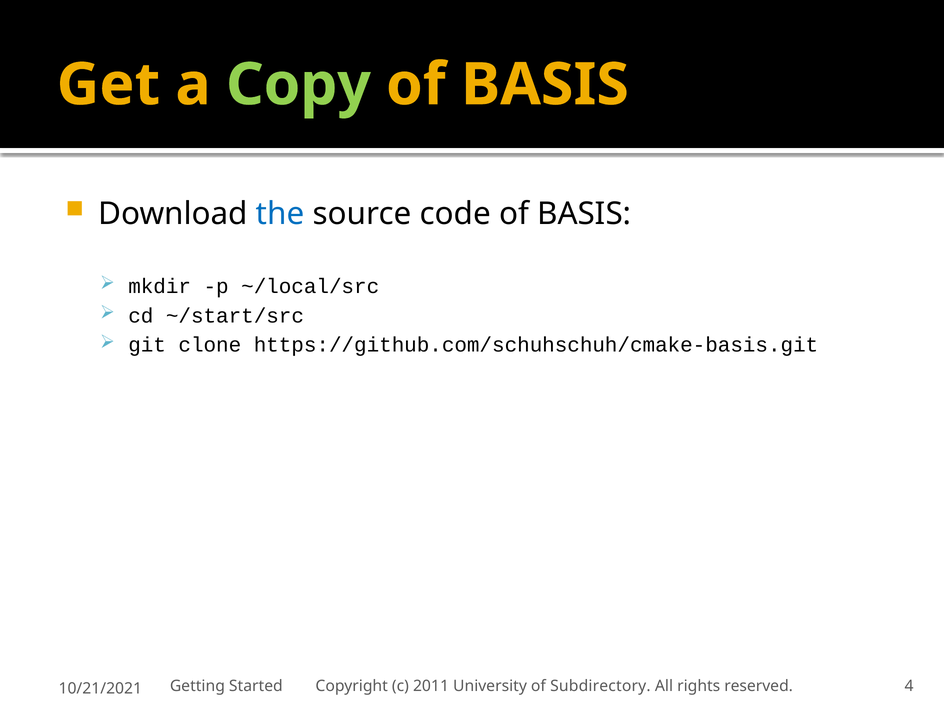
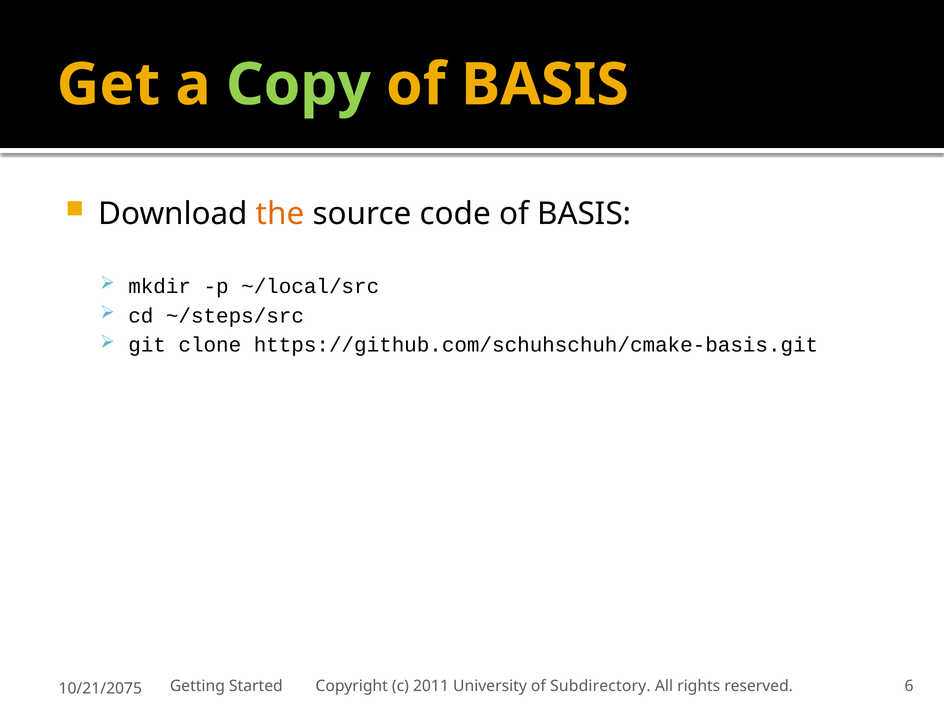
the colour: blue -> orange (280, 214)
~/start/src: ~/start/src -> ~/steps/src (235, 316)
4: 4 -> 6 (909, 686)
10/21/2021: 10/21/2021 -> 10/21/2075 (100, 689)
